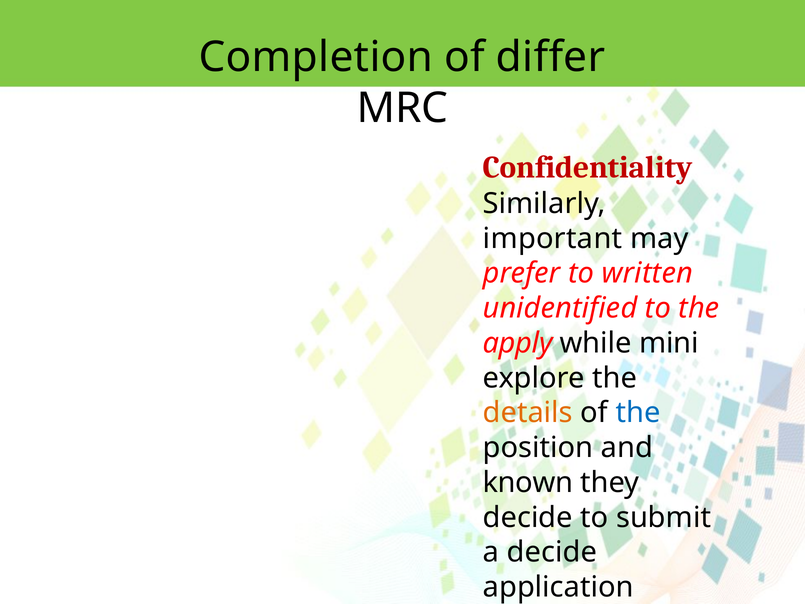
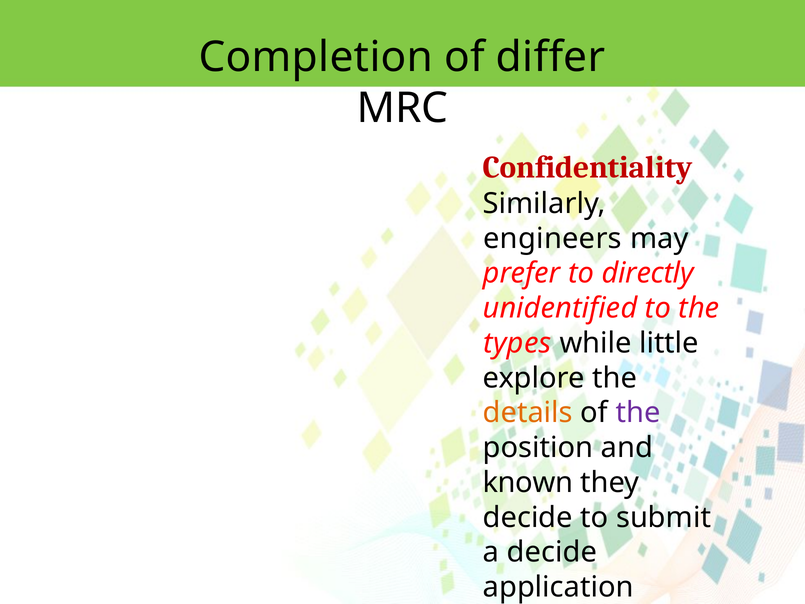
important: important -> engineers (553, 238)
written: written -> directly (648, 273)
apply: apply -> types (517, 343)
mini: mini -> little (669, 343)
the colour: blue -> purple (638, 413)
